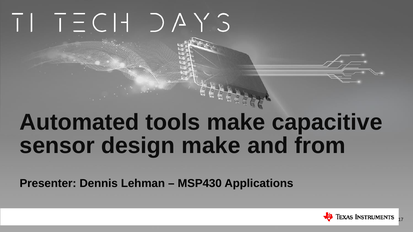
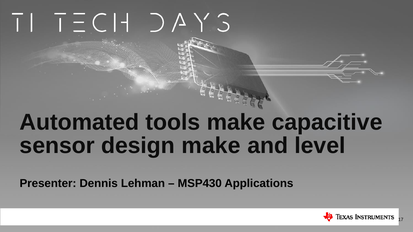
from: from -> level (320, 146)
